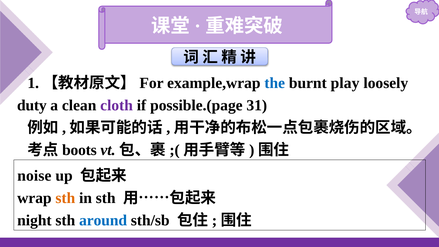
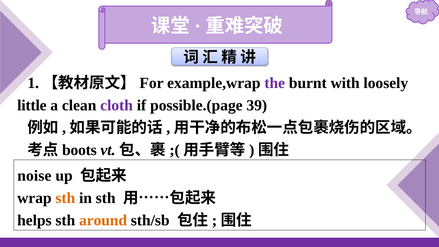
the colour: blue -> purple (275, 83)
play: play -> with (345, 83)
duty: duty -> little (32, 105)
31: 31 -> 39 (257, 105)
night: night -> helps (34, 220)
around colour: blue -> orange (103, 220)
